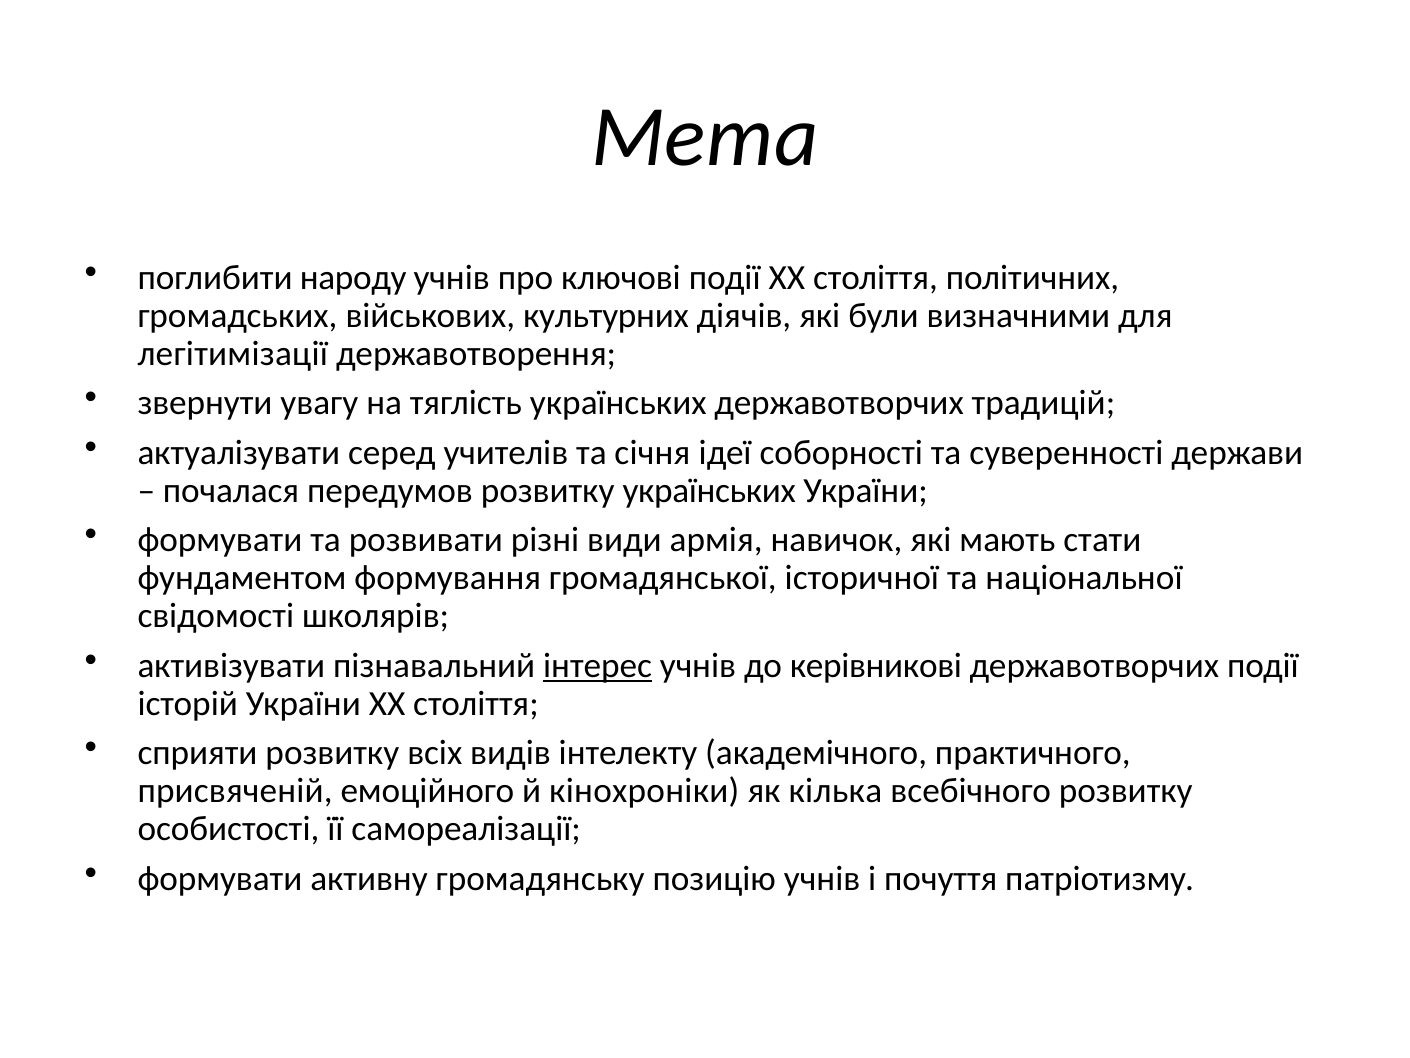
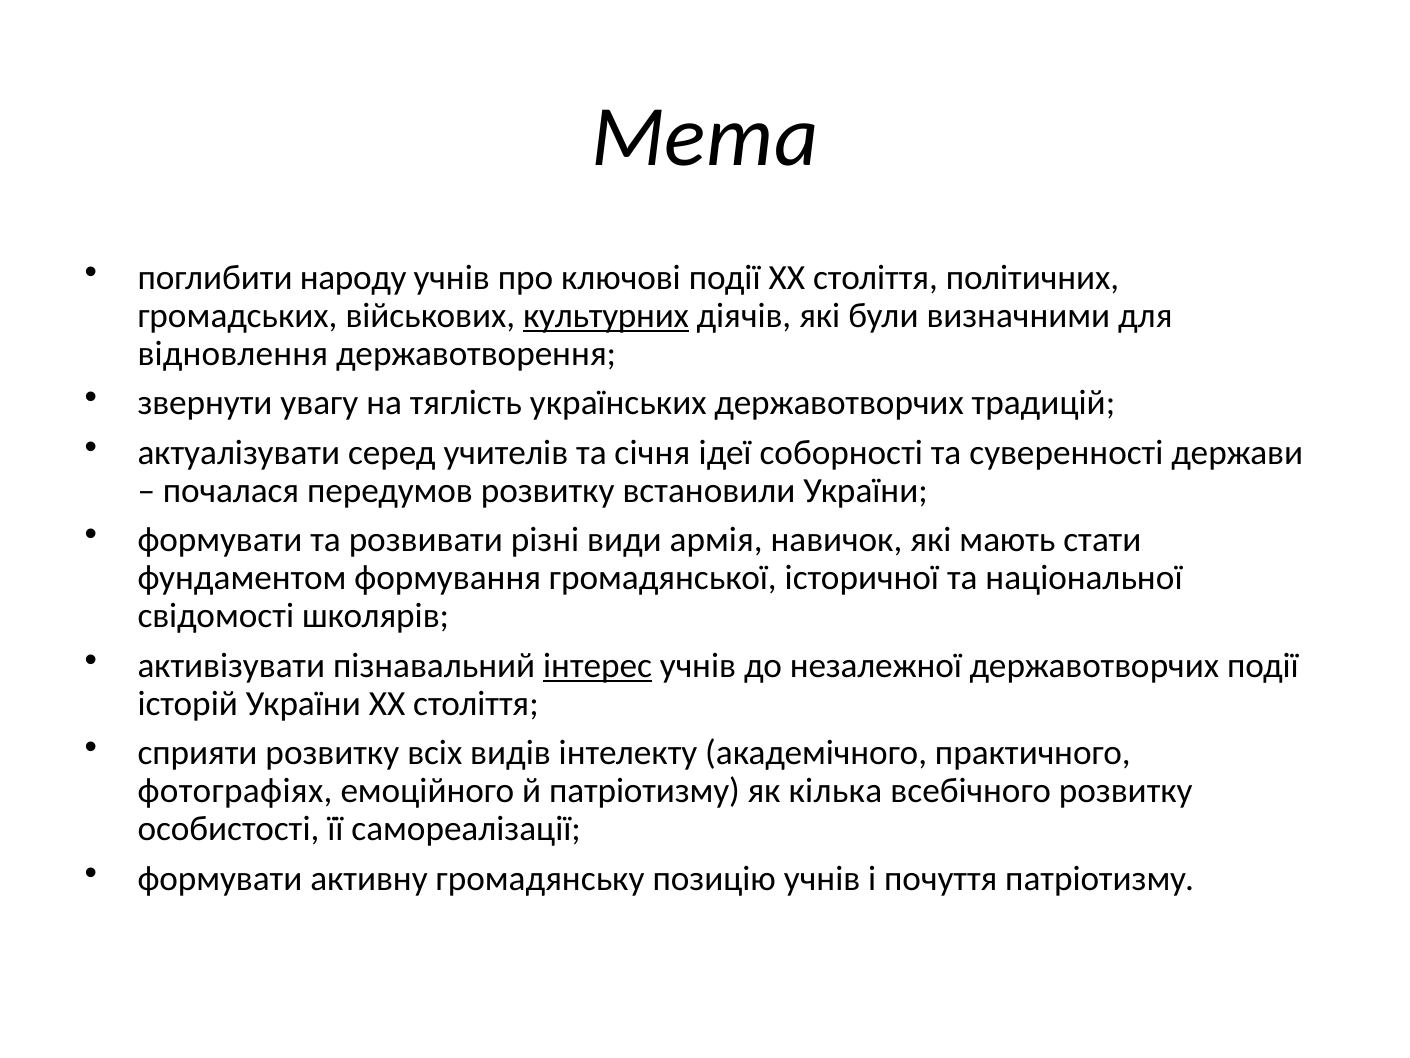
культурних underline: none -> present (606, 315)
легітимізації: легітимізації -> відновлення (233, 354)
розвитку українських: українських -> встановили (709, 490)
керівникові: керівникові -> незалежної (876, 665)
присвяченій: присвяченій -> фотографіях (235, 791)
й кінохроніки: кінохроніки -> патріотизму (644, 791)
